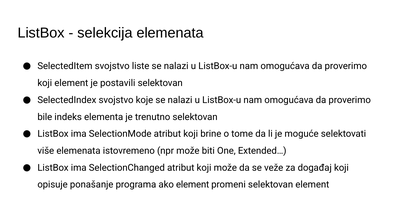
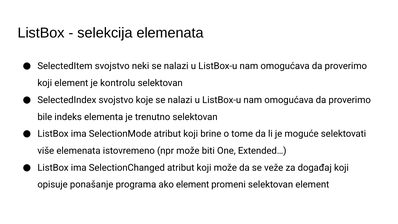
liste: liste -> neki (141, 66)
postavili: postavili -> kontrolu (118, 83)
